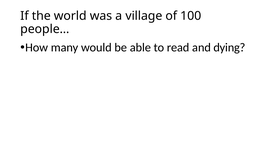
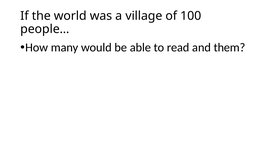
dying: dying -> them (229, 48)
